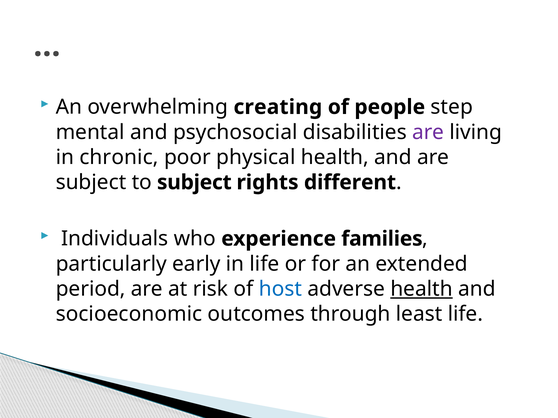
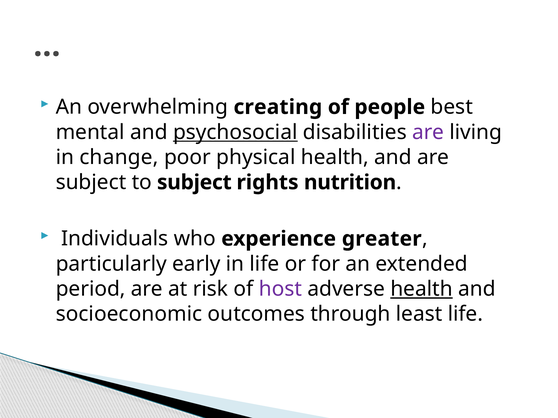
step: step -> best (452, 107)
psychosocial underline: none -> present (235, 132)
chronic: chronic -> change (119, 157)
different: different -> nutrition (350, 183)
families: families -> greater (382, 239)
host colour: blue -> purple (280, 289)
